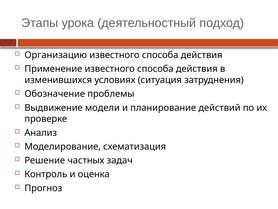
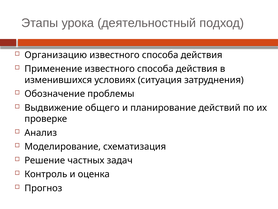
модели: модели -> общего (102, 107)
